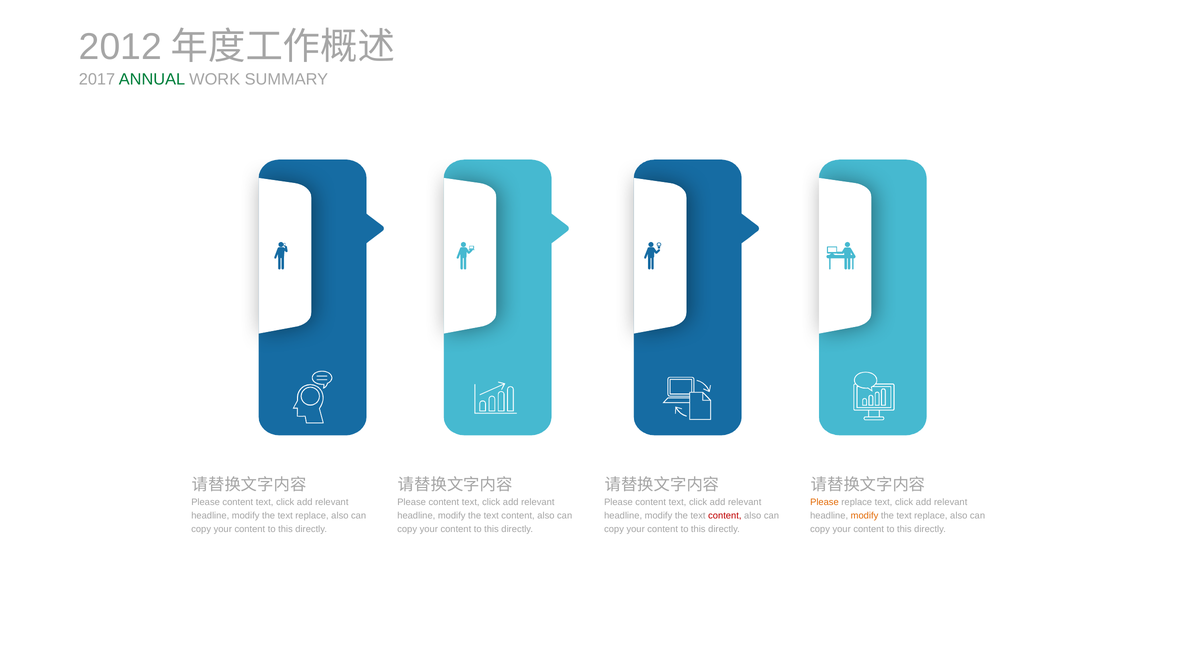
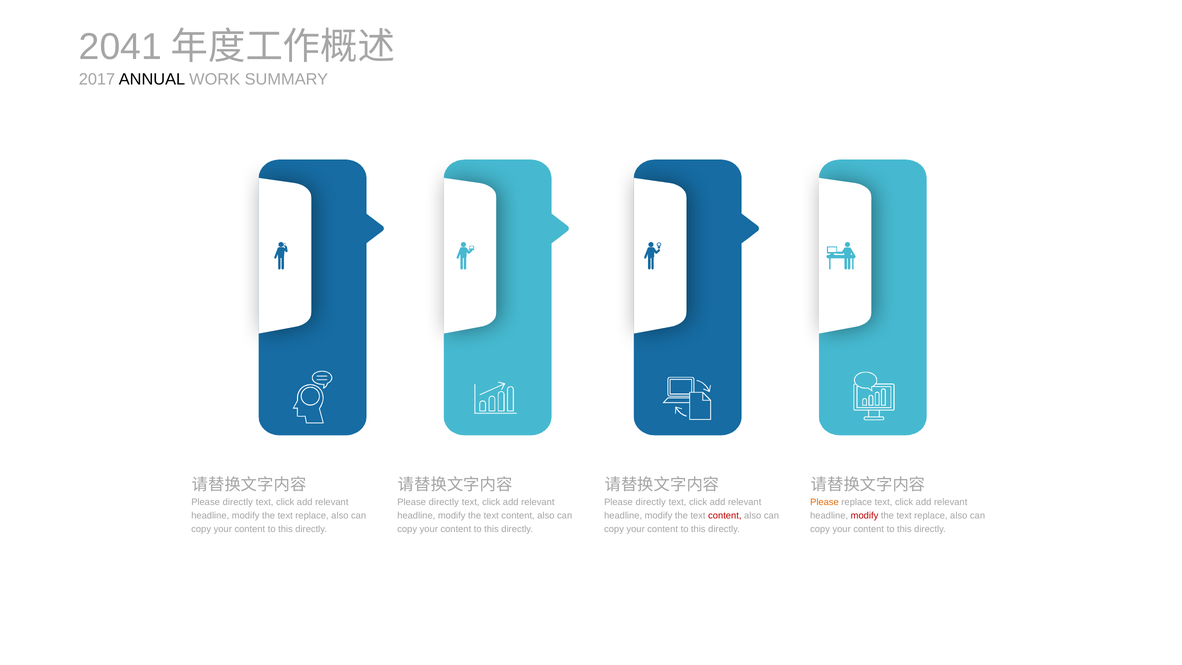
2012: 2012 -> 2041 (120, 47)
ANNUAL colour: green -> black (152, 79)
content: content -> directly (238, 502)
content: content -> directly (444, 502)
content: content -> directly (651, 502)
modify colour: orange -> red (865, 515)
